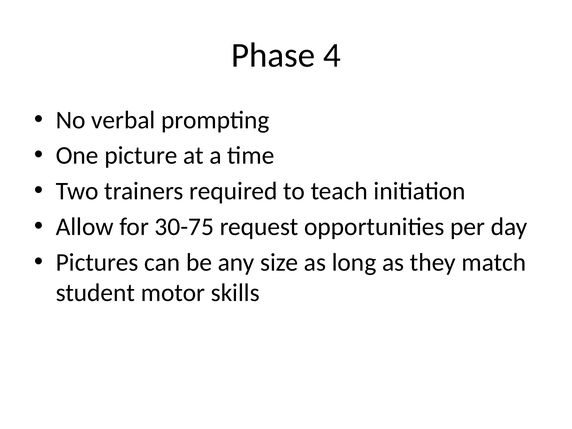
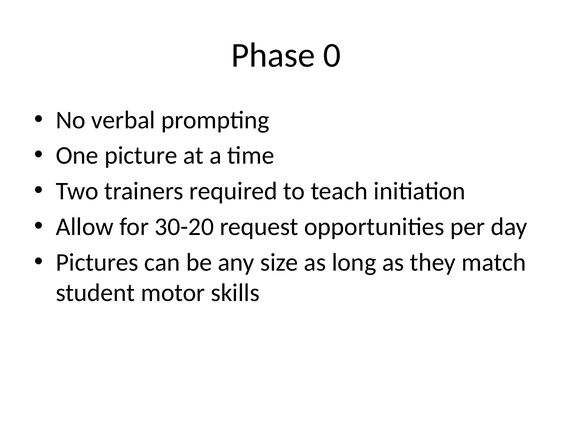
4: 4 -> 0 (332, 55)
30-75: 30-75 -> 30-20 (184, 227)
